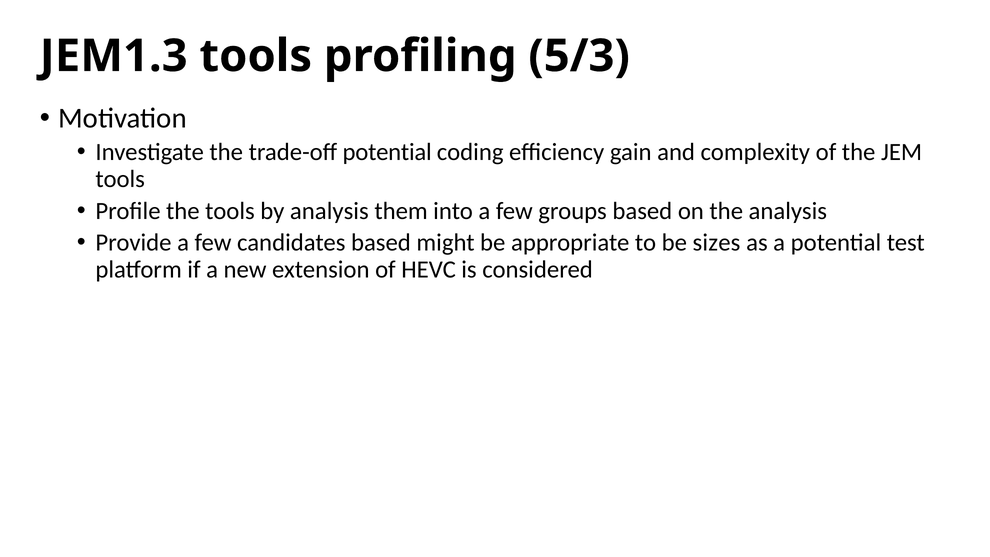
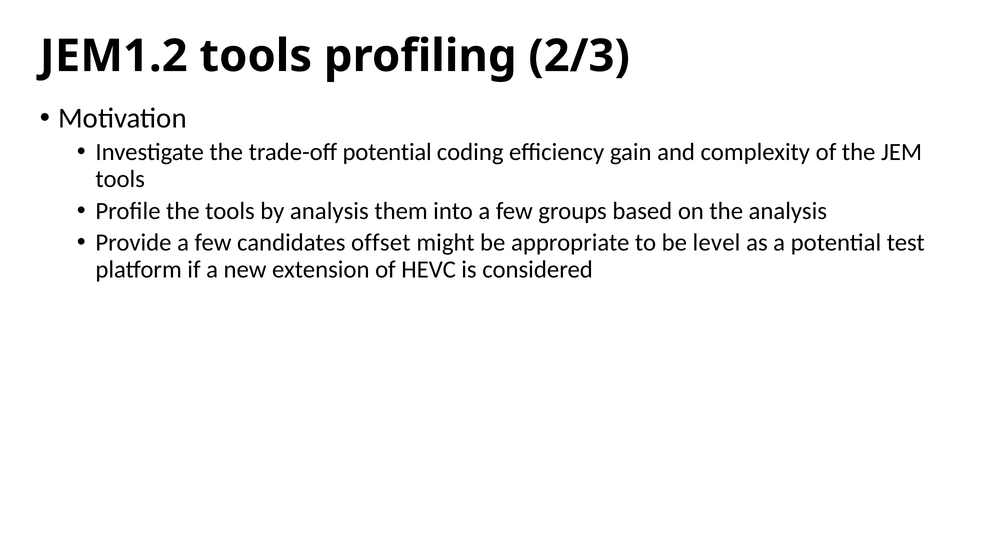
JEM1.3: JEM1.3 -> JEM1.2 (114, 56)
5/3: 5/3 -> 2/3 (579, 56)
candidates based: based -> offset (381, 243)
sizes: sizes -> level (717, 243)
